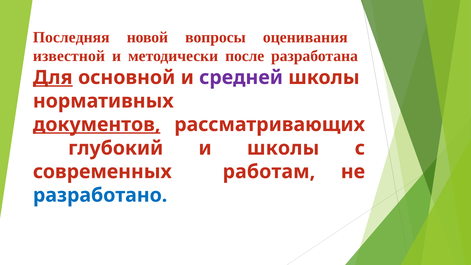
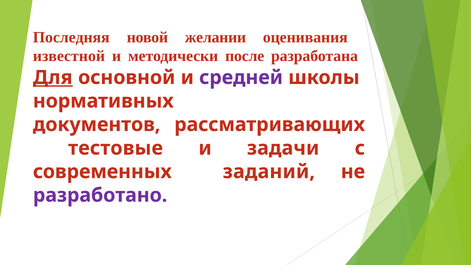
вопросы: вопросы -> желании (216, 37)
документов underline: present -> none (97, 125)
глубокий: глубокий -> тестовые (116, 148)
и школы: школы -> задачи (283, 148)
работам: работам -> заданий (269, 172)
разработано colour: blue -> purple (100, 195)
